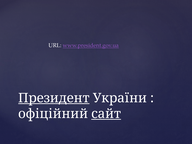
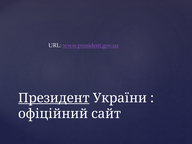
сайт underline: present -> none (106, 114)
